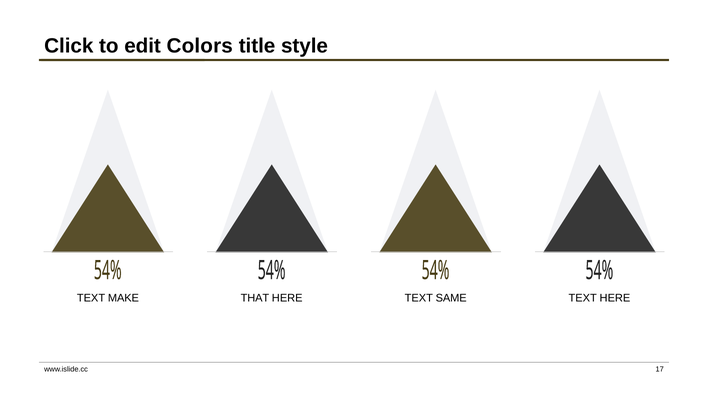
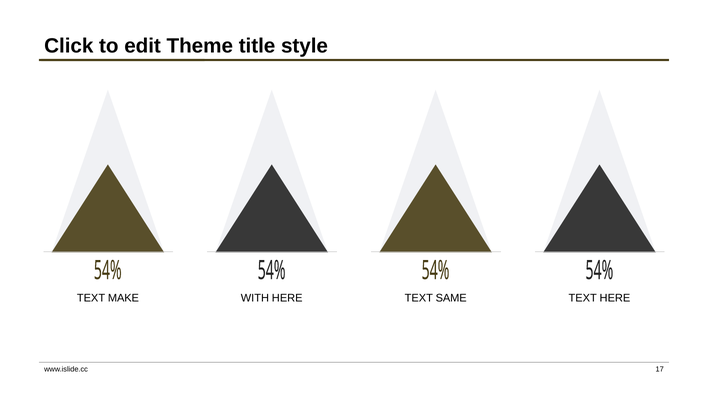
Colors: Colors -> Theme (200, 46)
THAT: THAT -> WITH (255, 298)
